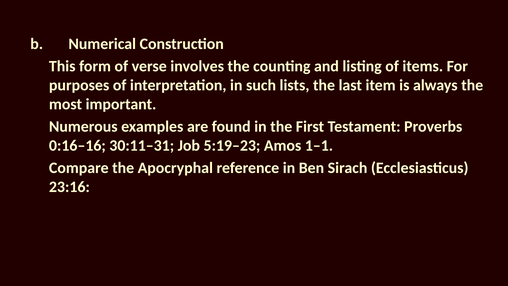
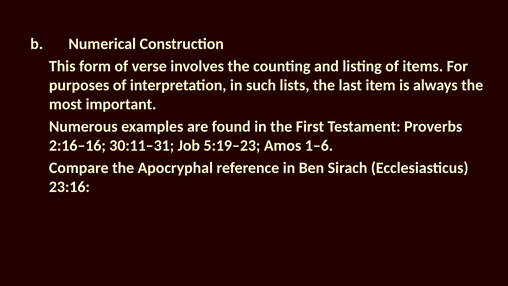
0:16–16: 0:16–16 -> 2:16–16 (77, 146)
1–1: 1–1 -> 1–6 (319, 146)
